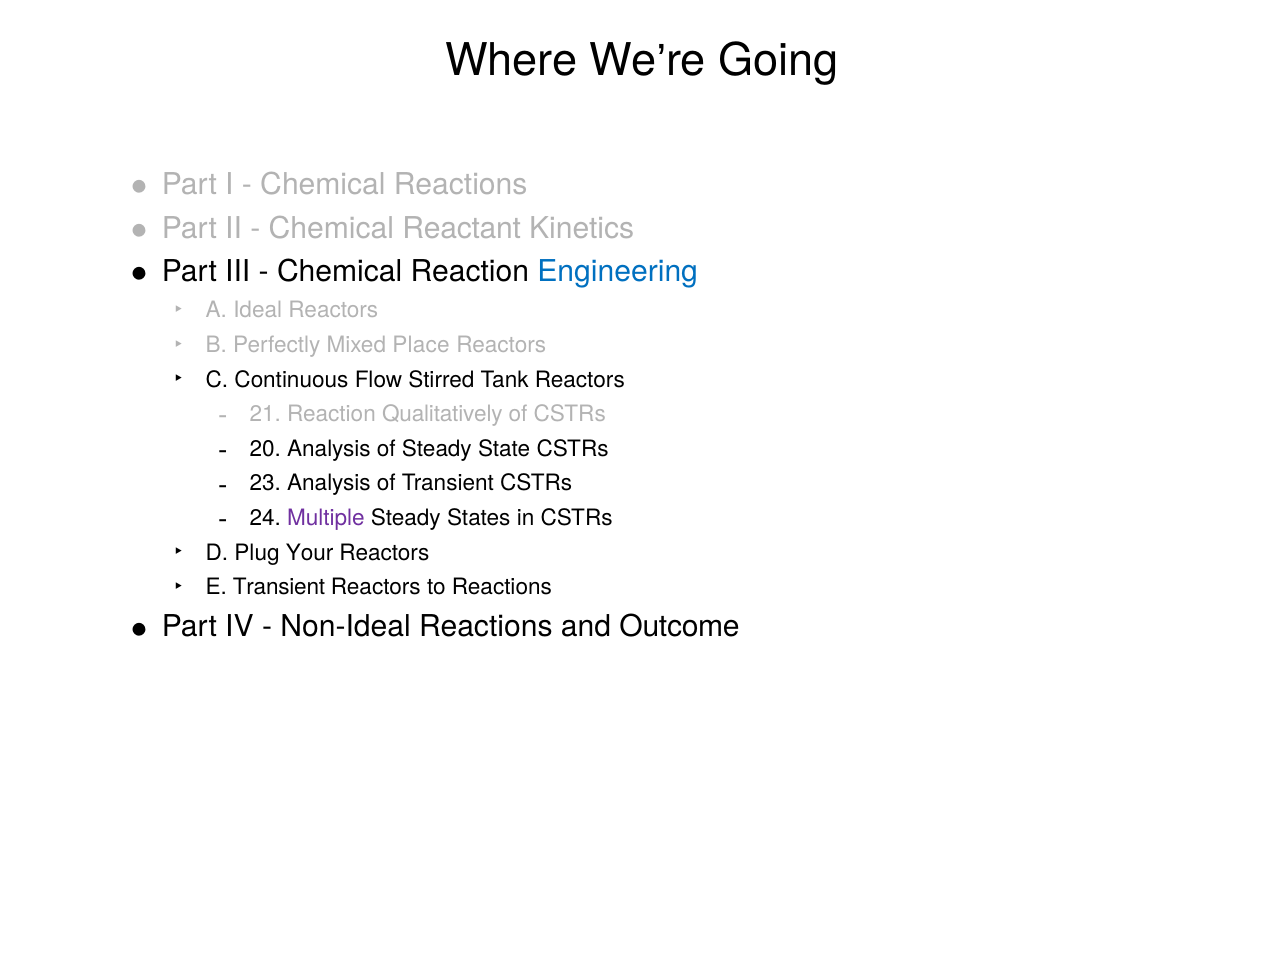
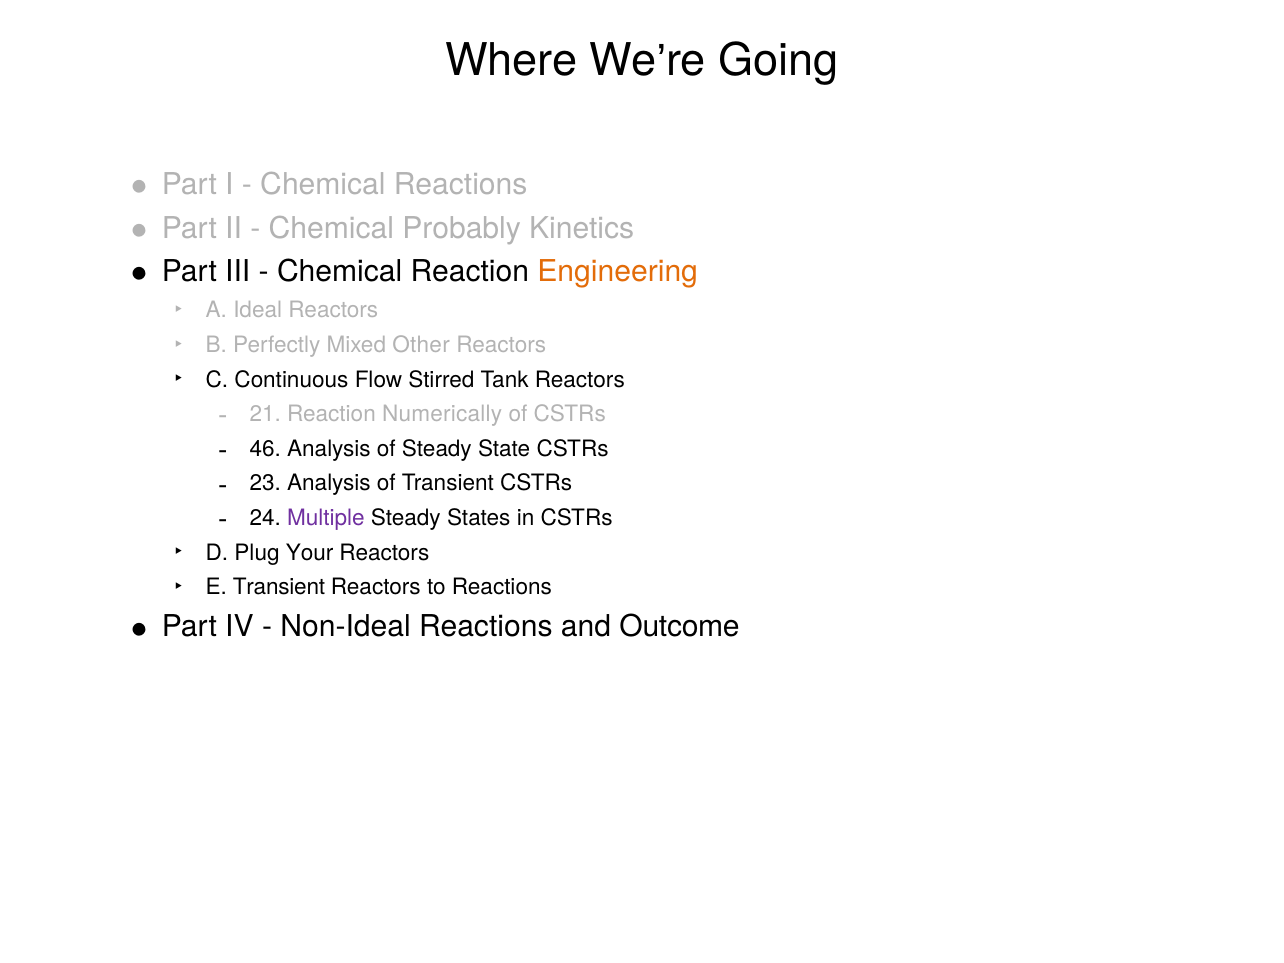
Reactant: Reactant -> Probably (462, 228)
Engineering colour: blue -> orange (618, 272)
Place: Place -> Other (421, 345)
Qualitatively: Qualitatively -> Numerically (442, 414)
20: 20 -> 46 (265, 449)
